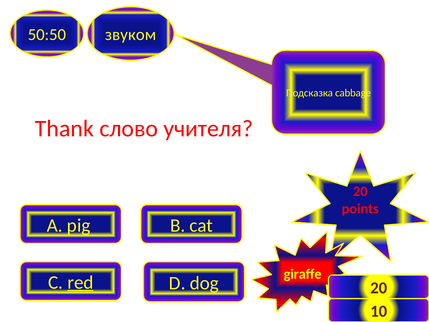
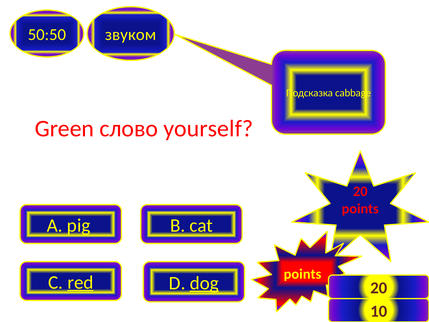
Thank: Thank -> Green (64, 129)
учителя: учителя -> yourself (208, 129)
giraffe: giraffe -> points (303, 274)
dog underline: none -> present (204, 283)
